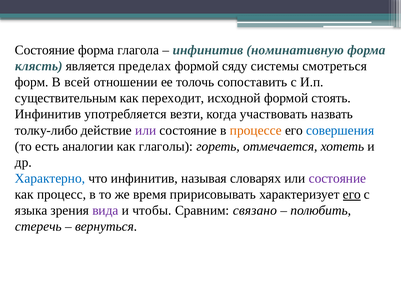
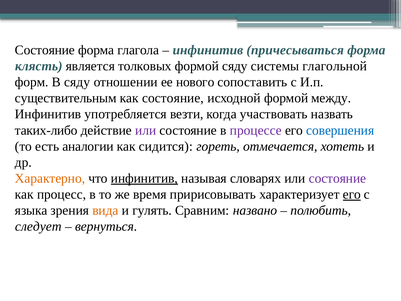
номинативную: номинативную -> причесываться (295, 50)
пределах: пределах -> толковых (145, 66)
смотреться: смотреться -> глагольной (335, 66)
В всей: всей -> сяду (77, 82)
толочь: толочь -> нового (195, 82)
как переходит: переходит -> состояние (173, 98)
стоять: стоять -> между (331, 98)
толку-либо: толку-либо -> таких-либо (46, 130)
процессе colour: orange -> purple (256, 130)
глаголы: глаголы -> сидится (166, 146)
Характерно colour: blue -> orange (50, 178)
инфинитив underline: none -> present (144, 178)
вида colour: purple -> orange (105, 210)
чтобы: чтобы -> гулять (152, 210)
связано: связано -> названо (255, 210)
стеречь: стеречь -> следует (38, 226)
